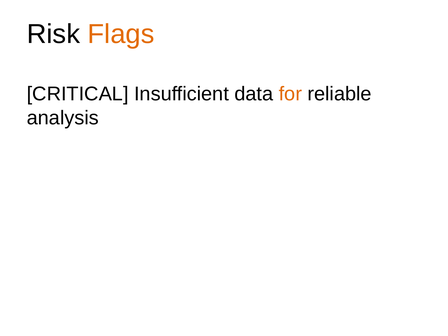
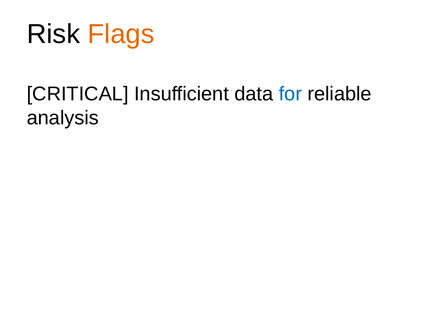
for colour: orange -> blue (290, 94)
